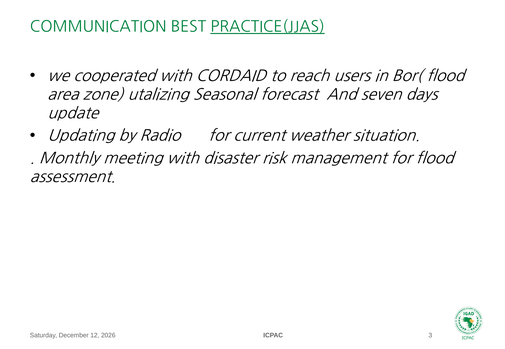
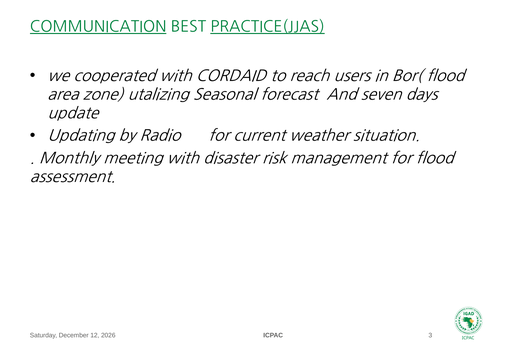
COMMUNICATION underline: none -> present (98, 27)
